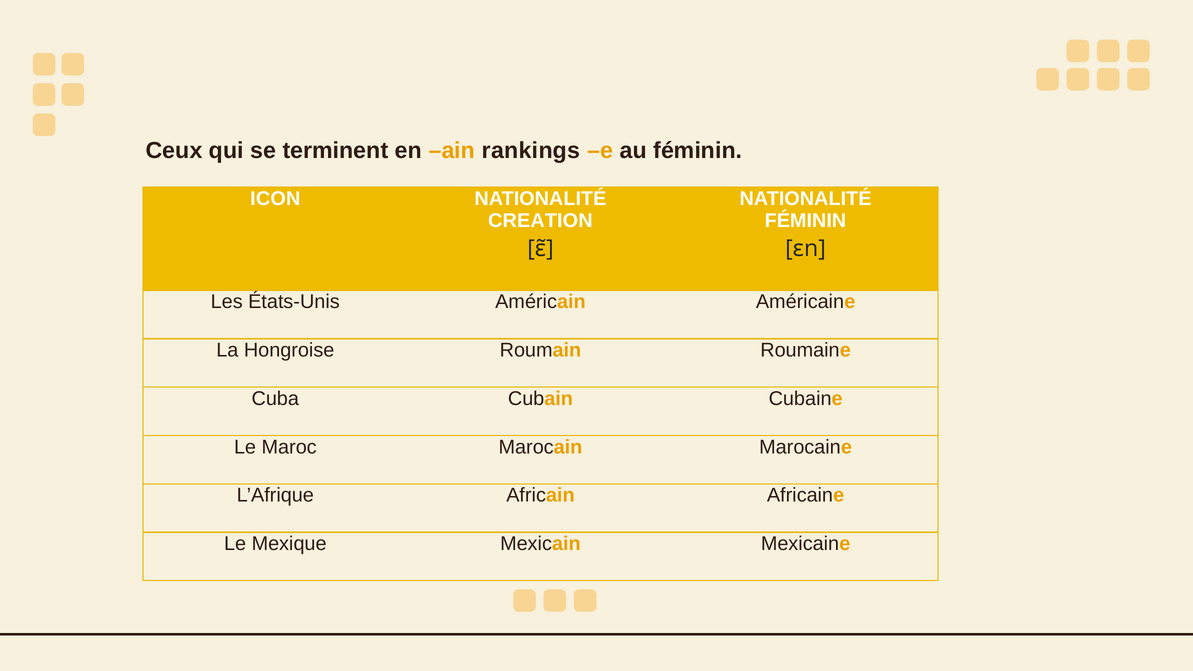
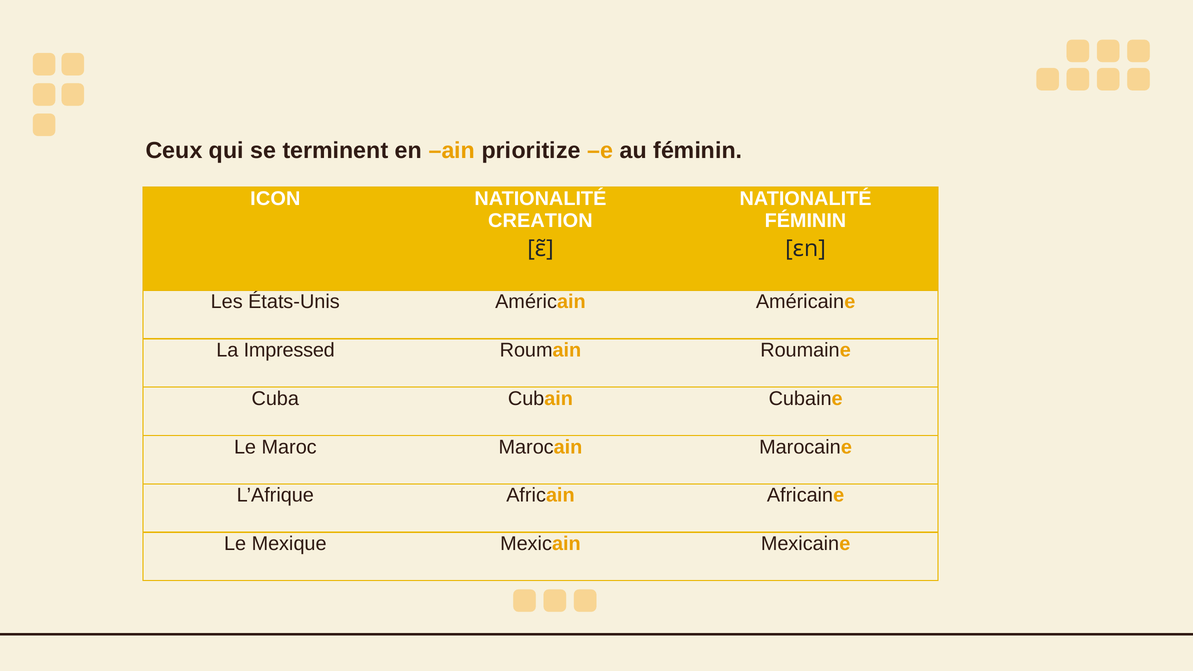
rankings: rankings -> prioritize (531, 151)
Hongroise: Hongroise -> Impressed (289, 350)
